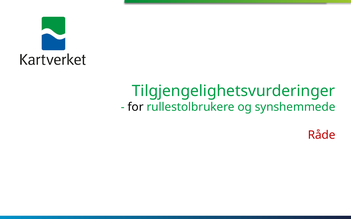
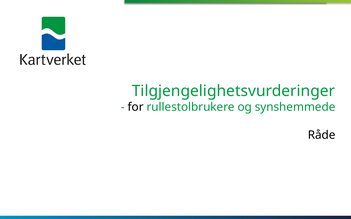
Råde colour: red -> black (322, 135)
